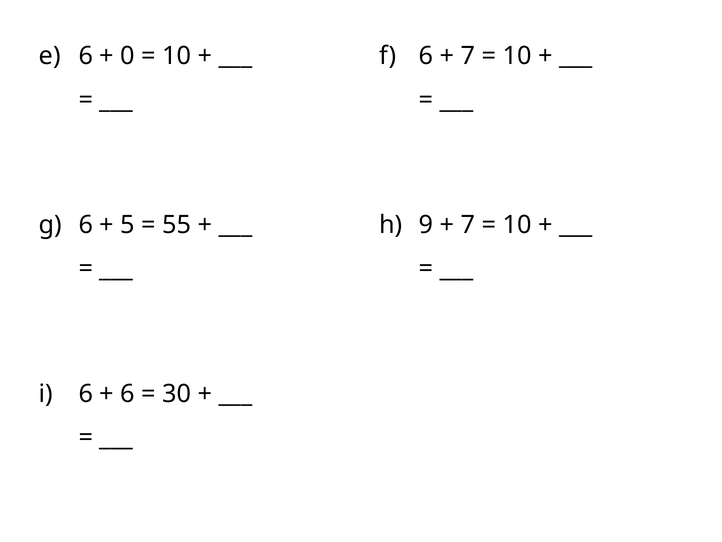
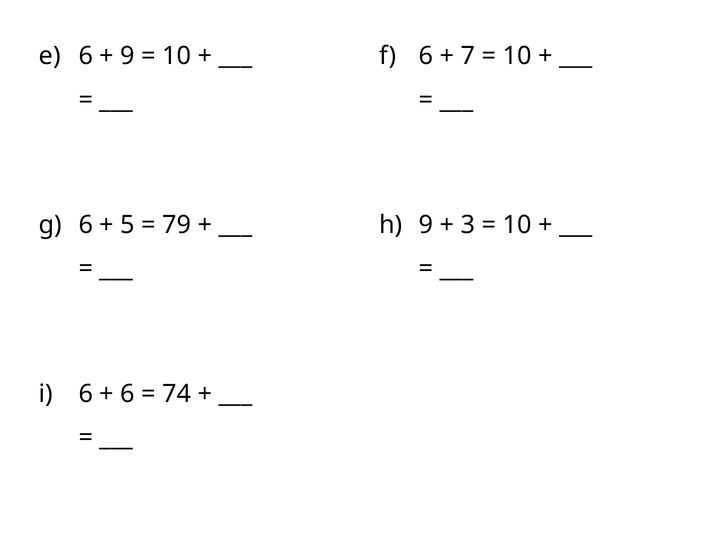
0: 0 -> 9 (128, 56)
55: 55 -> 79 (177, 225)
7: 7 -> 3 (468, 225)
30: 30 -> 74 (177, 394)
